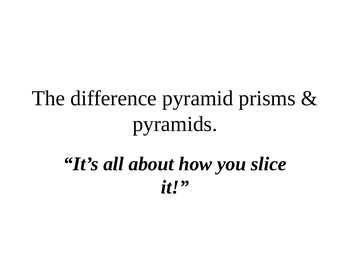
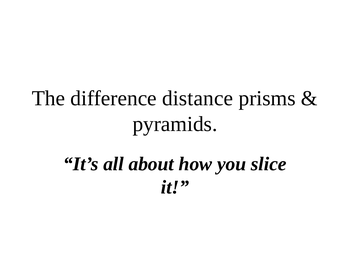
pyramid: pyramid -> distance (198, 98)
